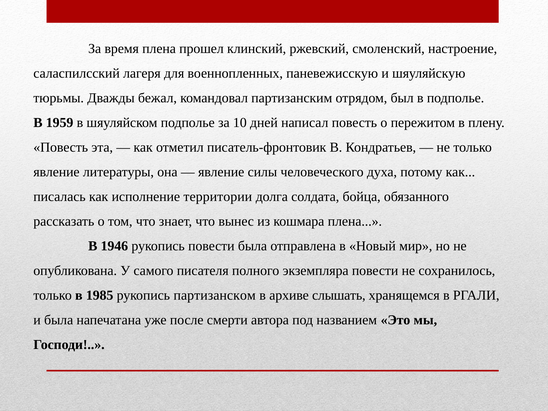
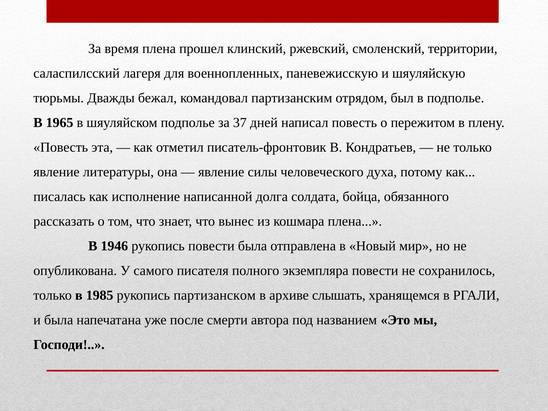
настроение: настроение -> территории (463, 49)
1959: 1959 -> 1965 (60, 123)
10: 10 -> 37 (240, 123)
территории: территории -> написанной (218, 197)
